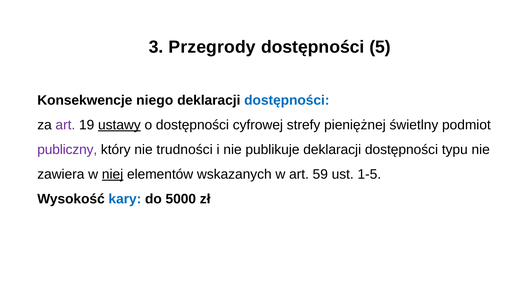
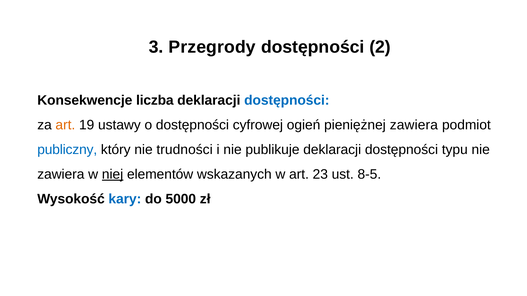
5: 5 -> 2 (380, 47)
niego: niego -> liczba (155, 100)
art colour: purple -> orange (65, 125)
ustawy underline: present -> none (119, 125)
strefy: strefy -> ogień (304, 125)
pieniężnej świetlny: świetlny -> zawiera (414, 125)
publiczny colour: purple -> blue (67, 150)
59: 59 -> 23 (320, 175)
1-5: 1-5 -> 8-5 (369, 175)
